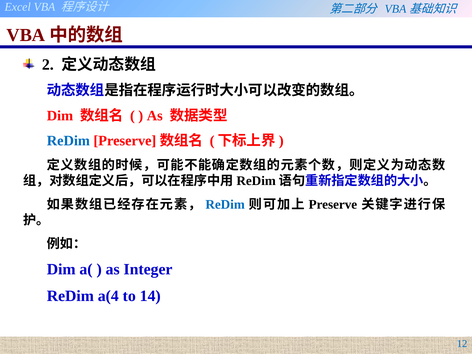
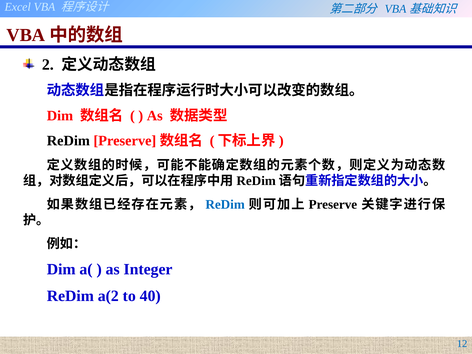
ReDim colour: blue -> black (68, 141)
a(4: a(4 -> a(2 (108, 296)
14: 14 -> 40 (150, 296)
